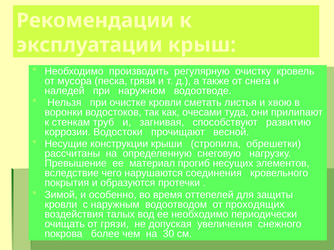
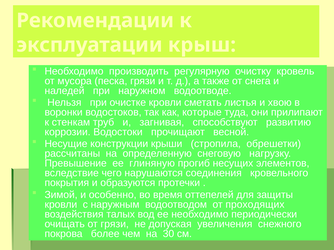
очесами: очесами -> которые (202, 113)
материал: материал -> глиняную (152, 164)
